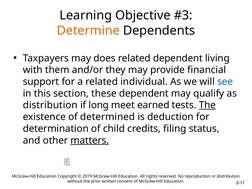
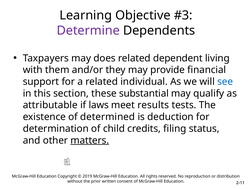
Determine colour: orange -> purple (88, 30)
these dependent: dependent -> substantial (144, 93)
distribution: distribution -> attributable (50, 105)
long: long -> laws (99, 105)
earned: earned -> results (153, 105)
The underline: present -> none (207, 105)
